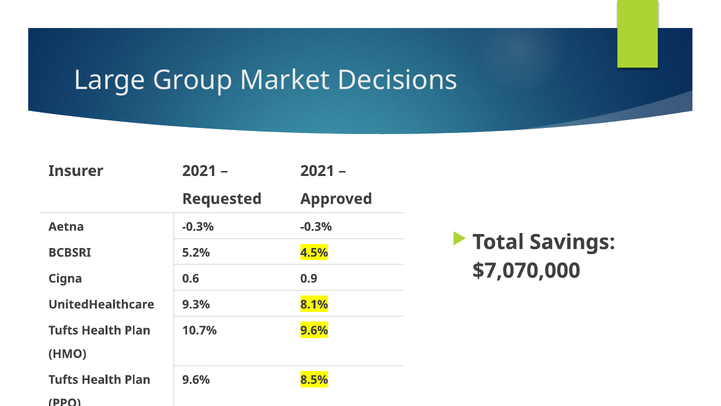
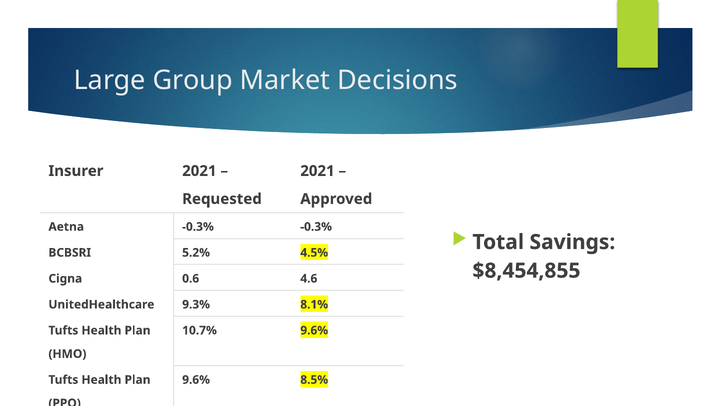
$7,070,000: $7,070,000 -> $8,454,855 (526, 270)
0.9: 0.9 -> 4.6 (309, 278)
